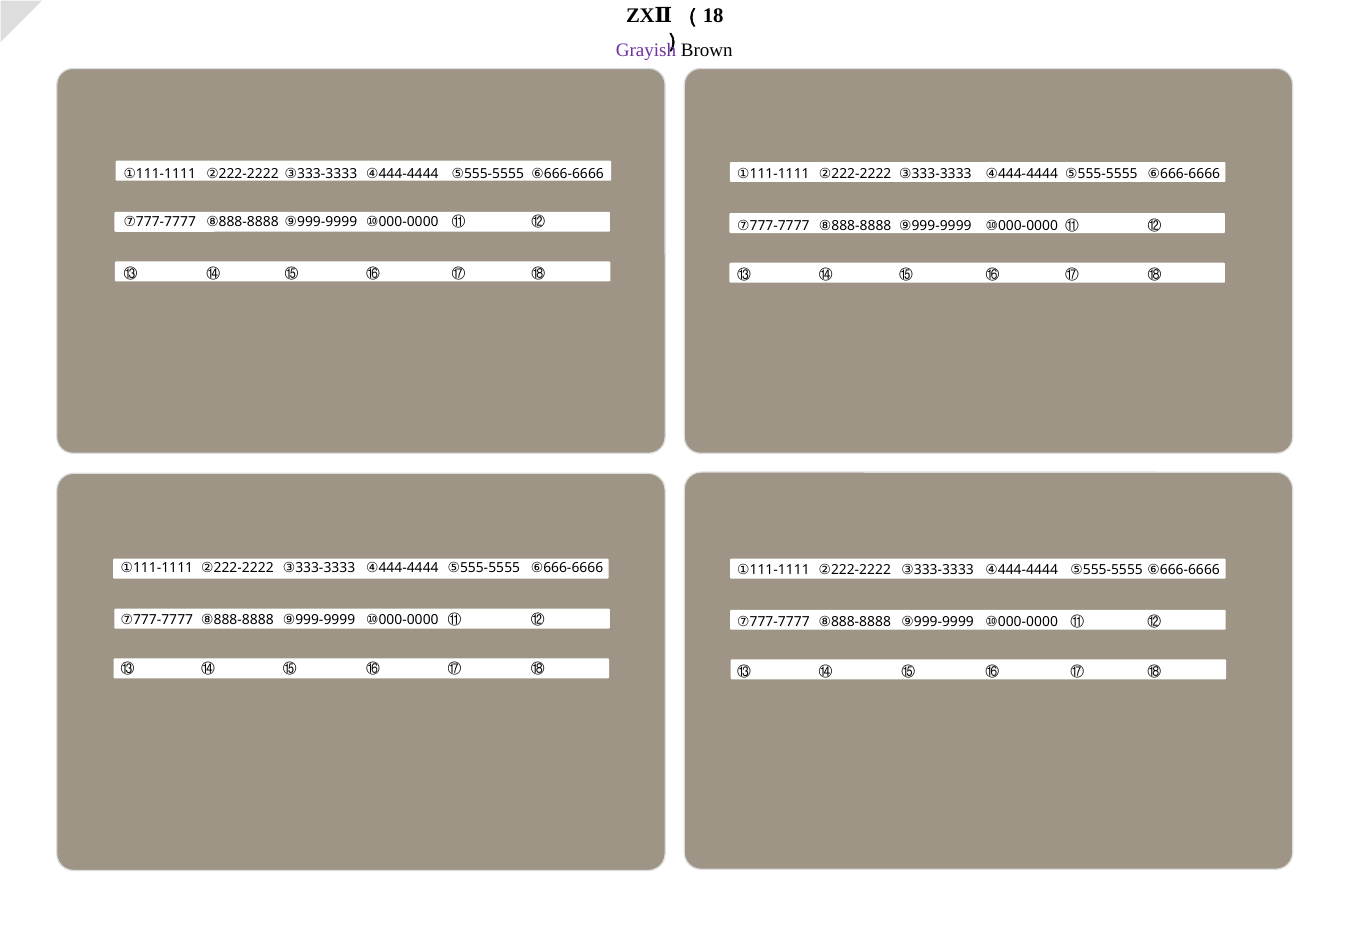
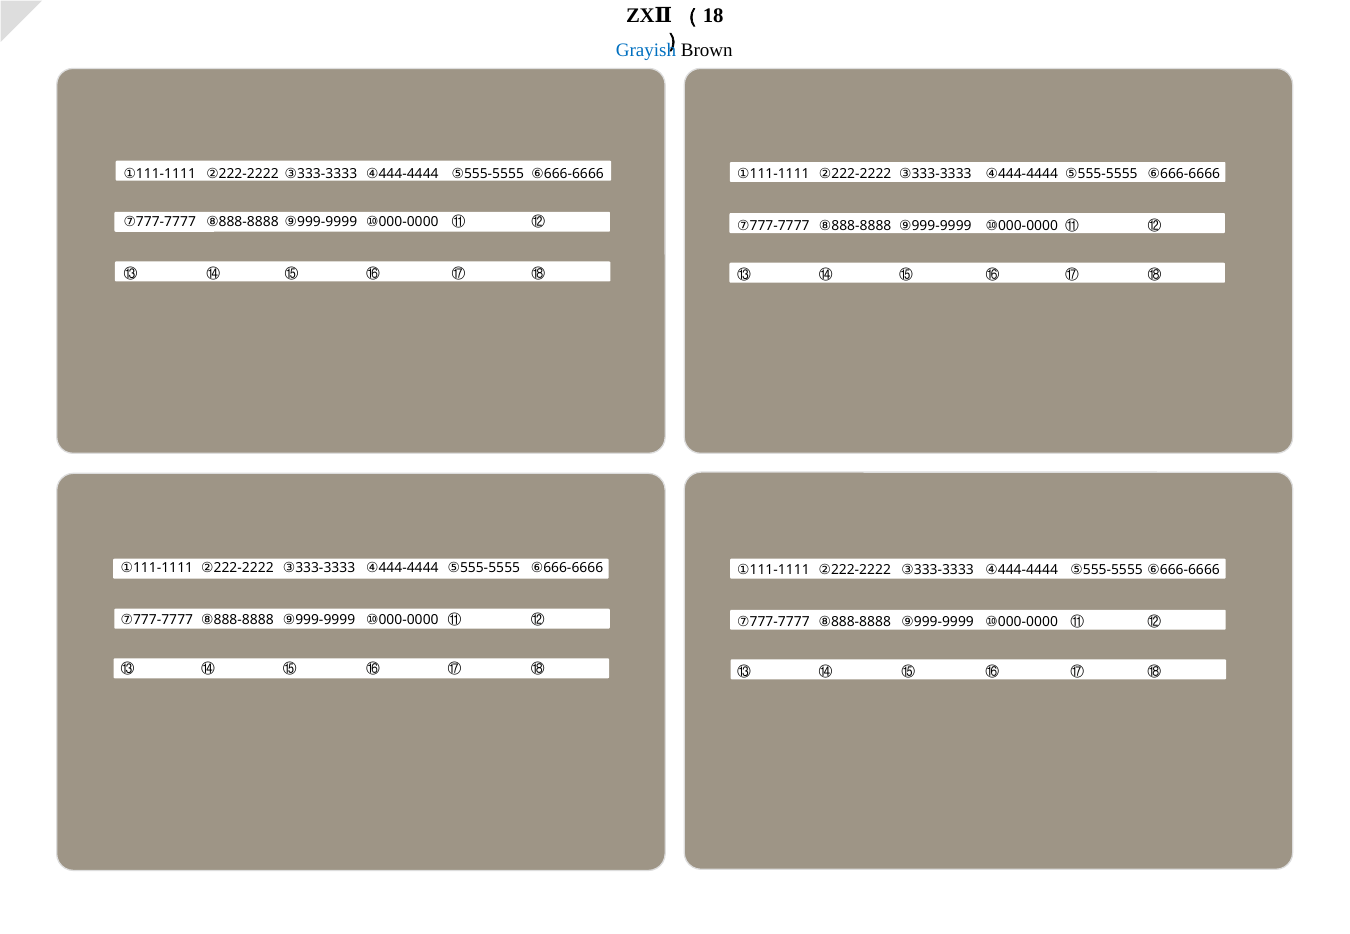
Grayish colour: purple -> blue (646, 50)
